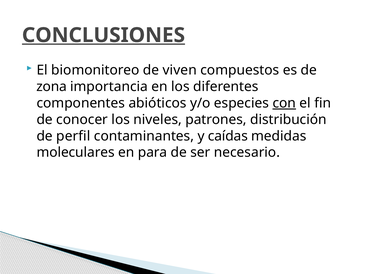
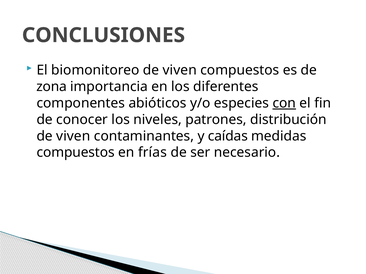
CONCLUSIONES underline: present -> none (103, 35)
perfil: perfil -> viven (73, 136)
moleculares: moleculares -> compuestos (76, 153)
para: para -> frías (152, 153)
